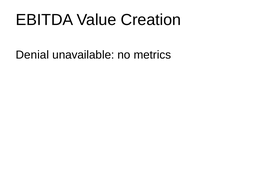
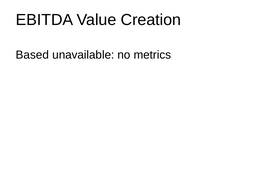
Denial: Denial -> Based (32, 55)
